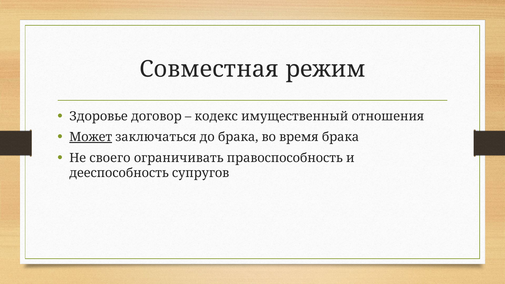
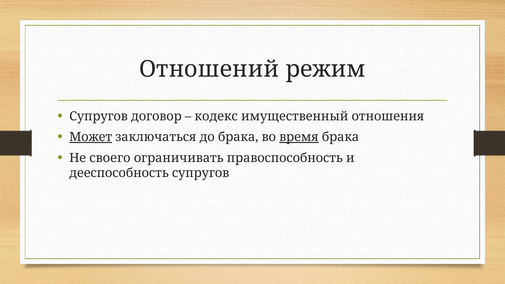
Совместная: Совместная -> Отношений (209, 69)
Здоровье: Здоровье -> Супругов (99, 116)
время underline: none -> present (299, 137)
